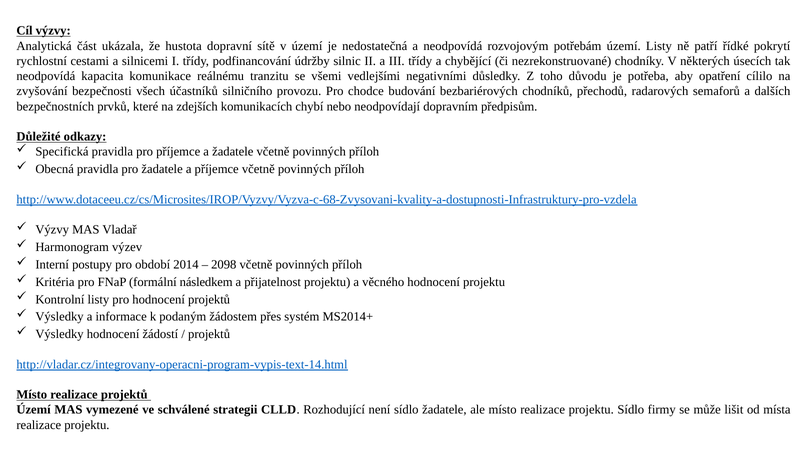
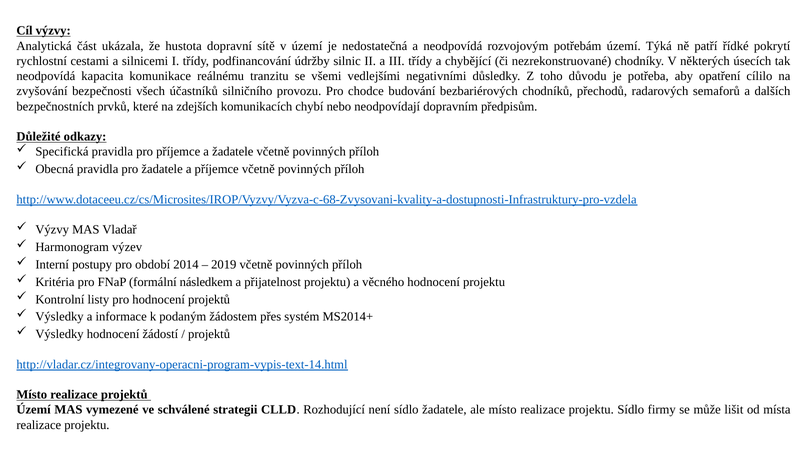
území Listy: Listy -> Týká (659, 46)
2098: 2098 -> 2019 (224, 265)
